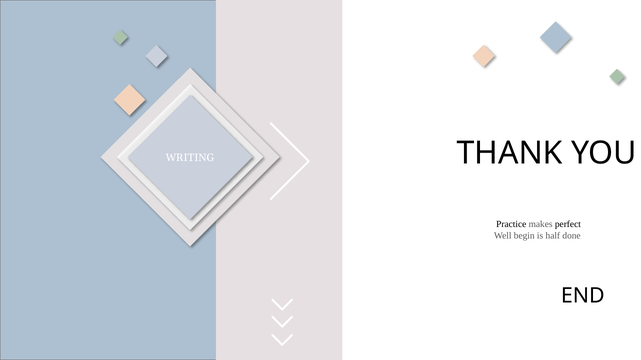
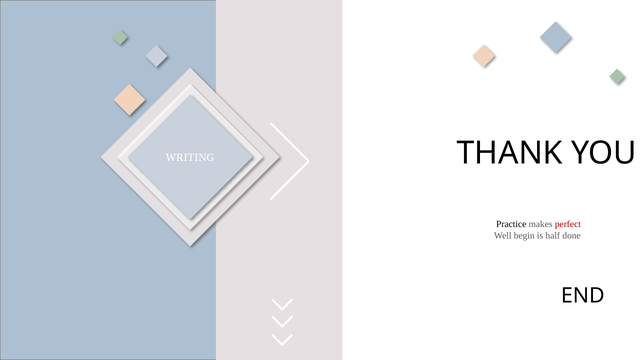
perfect colour: black -> red (568, 225)
